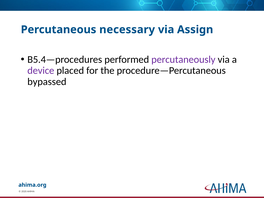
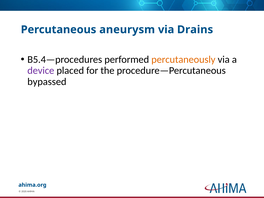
necessary: necessary -> aneurysm (127, 30)
Assign: Assign -> Drains (195, 30)
percutaneously colour: purple -> orange (183, 60)
